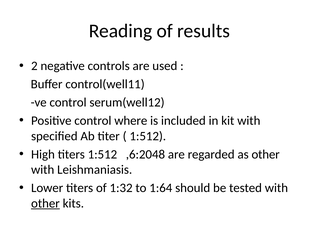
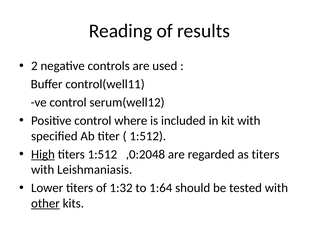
High underline: none -> present (43, 154)
,6:2048: ,6:2048 -> ,0:2048 (145, 154)
as other: other -> titers (266, 154)
